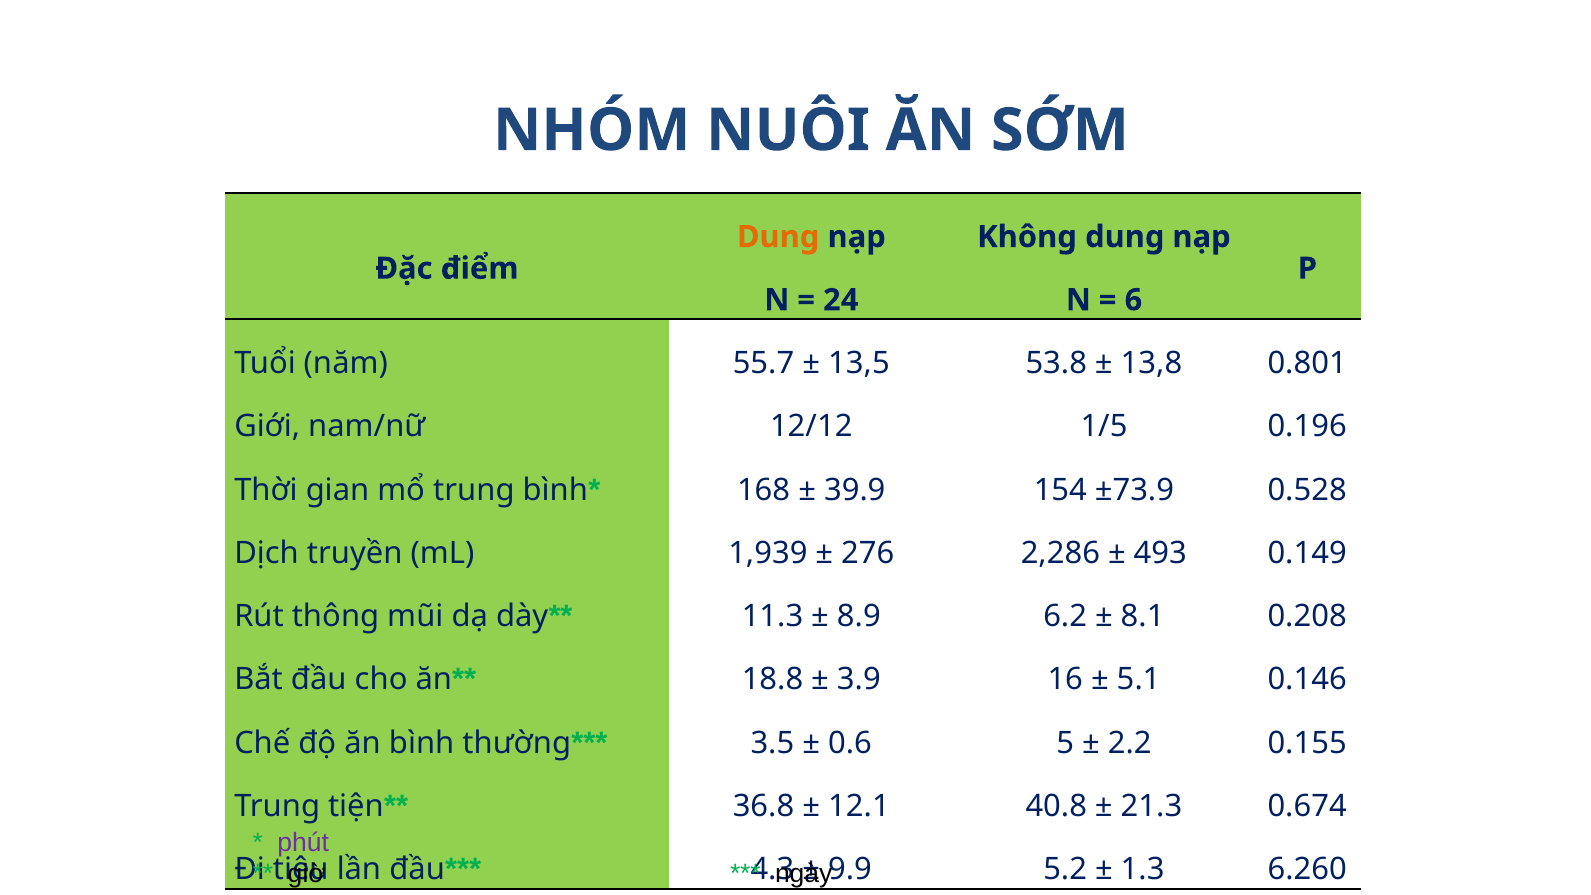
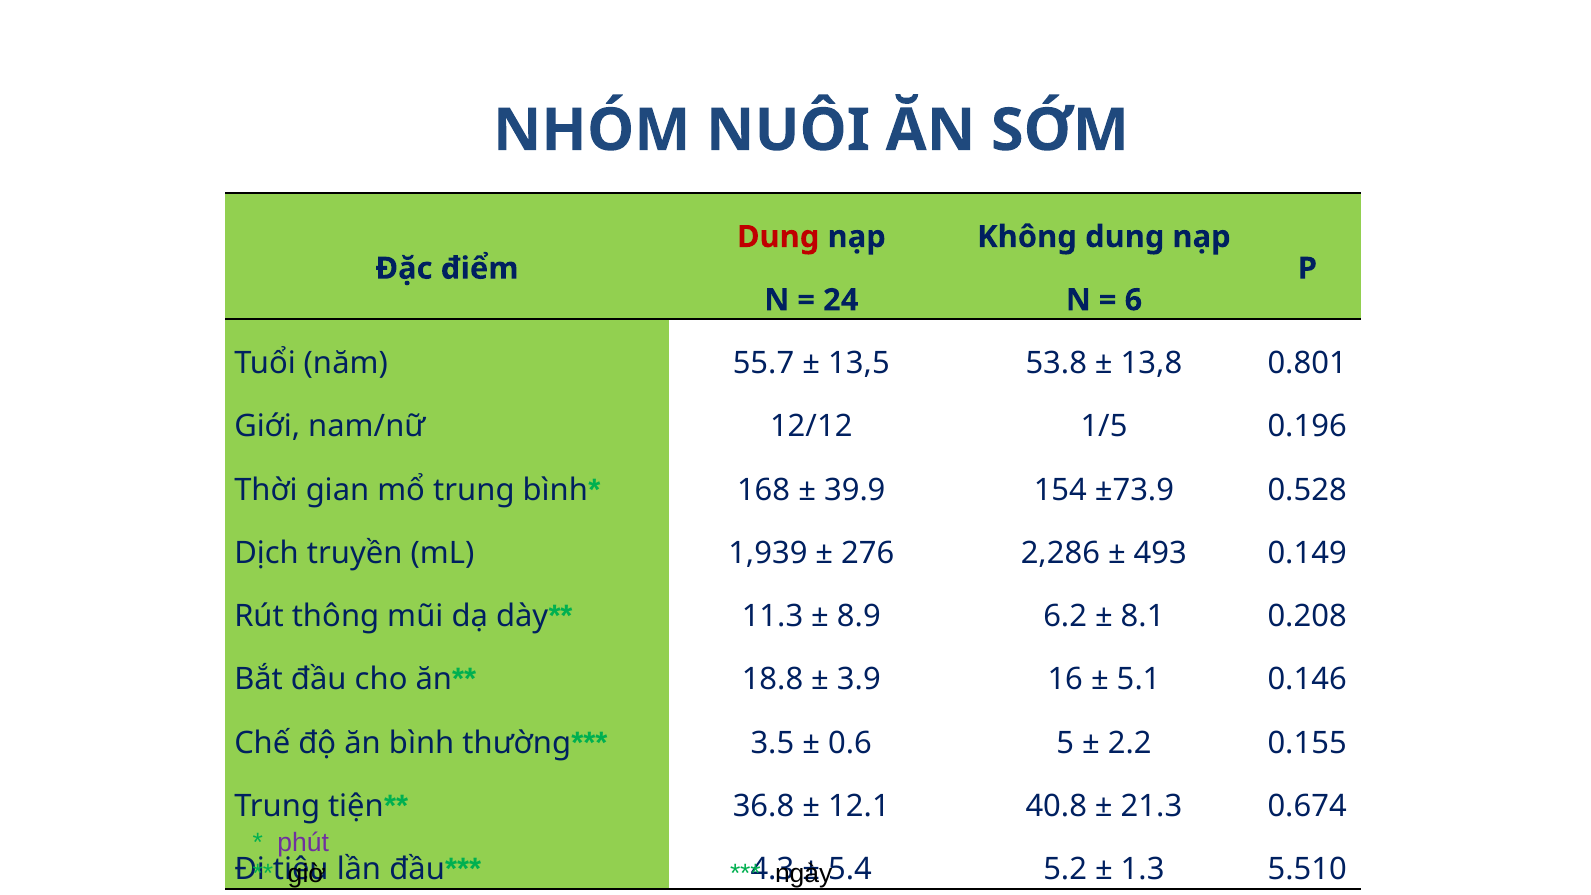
Dung colour: orange -> red (778, 237)
9.9: 9.9 -> 5.4 (850, 869)
6.260: 6.260 -> 5.510 (1307, 869)
